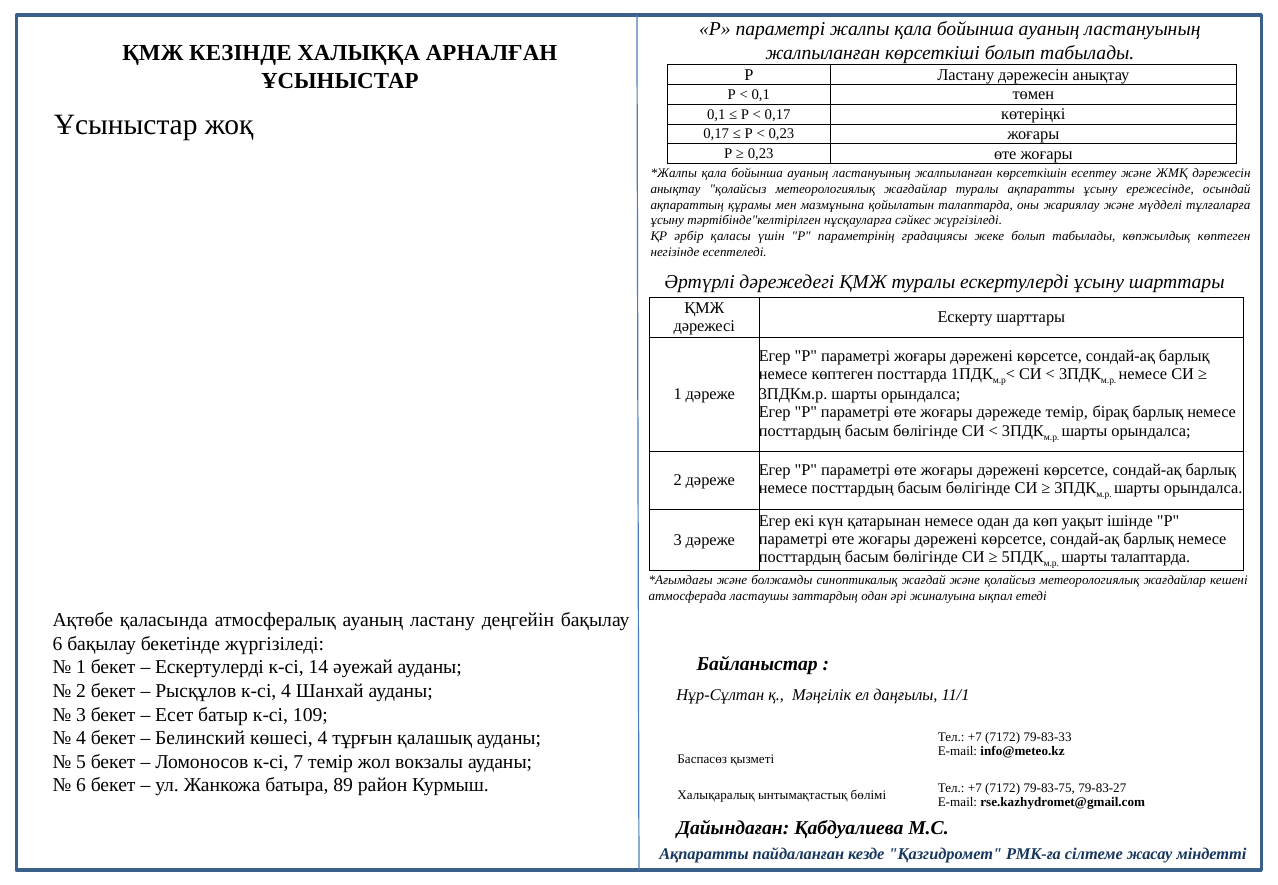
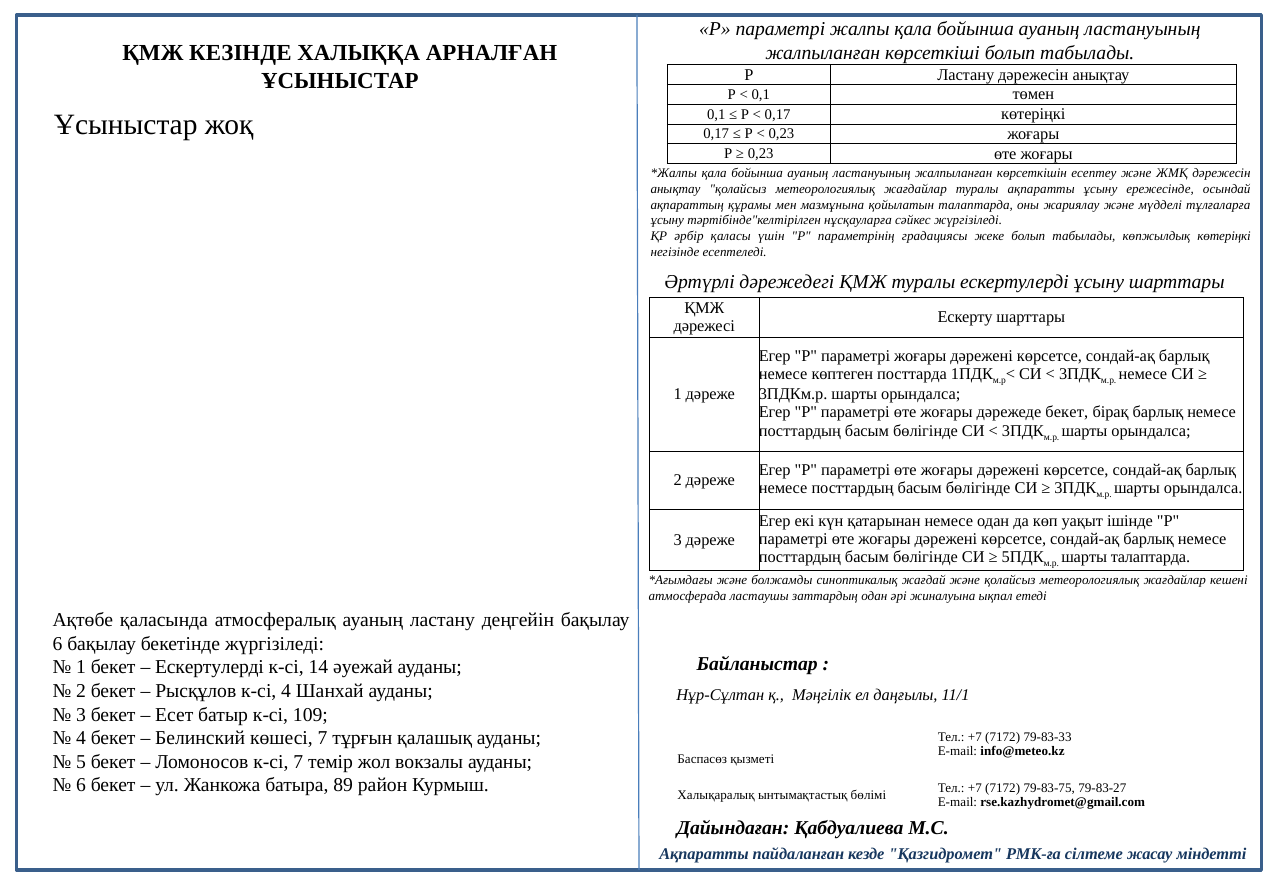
көпжылдық көптеген: көптеген -> көтеріңкі (1224, 236)
дәрежеде темір: темір -> бекет (1067, 412)
көшесі 4: 4 -> 7 (323, 738)
